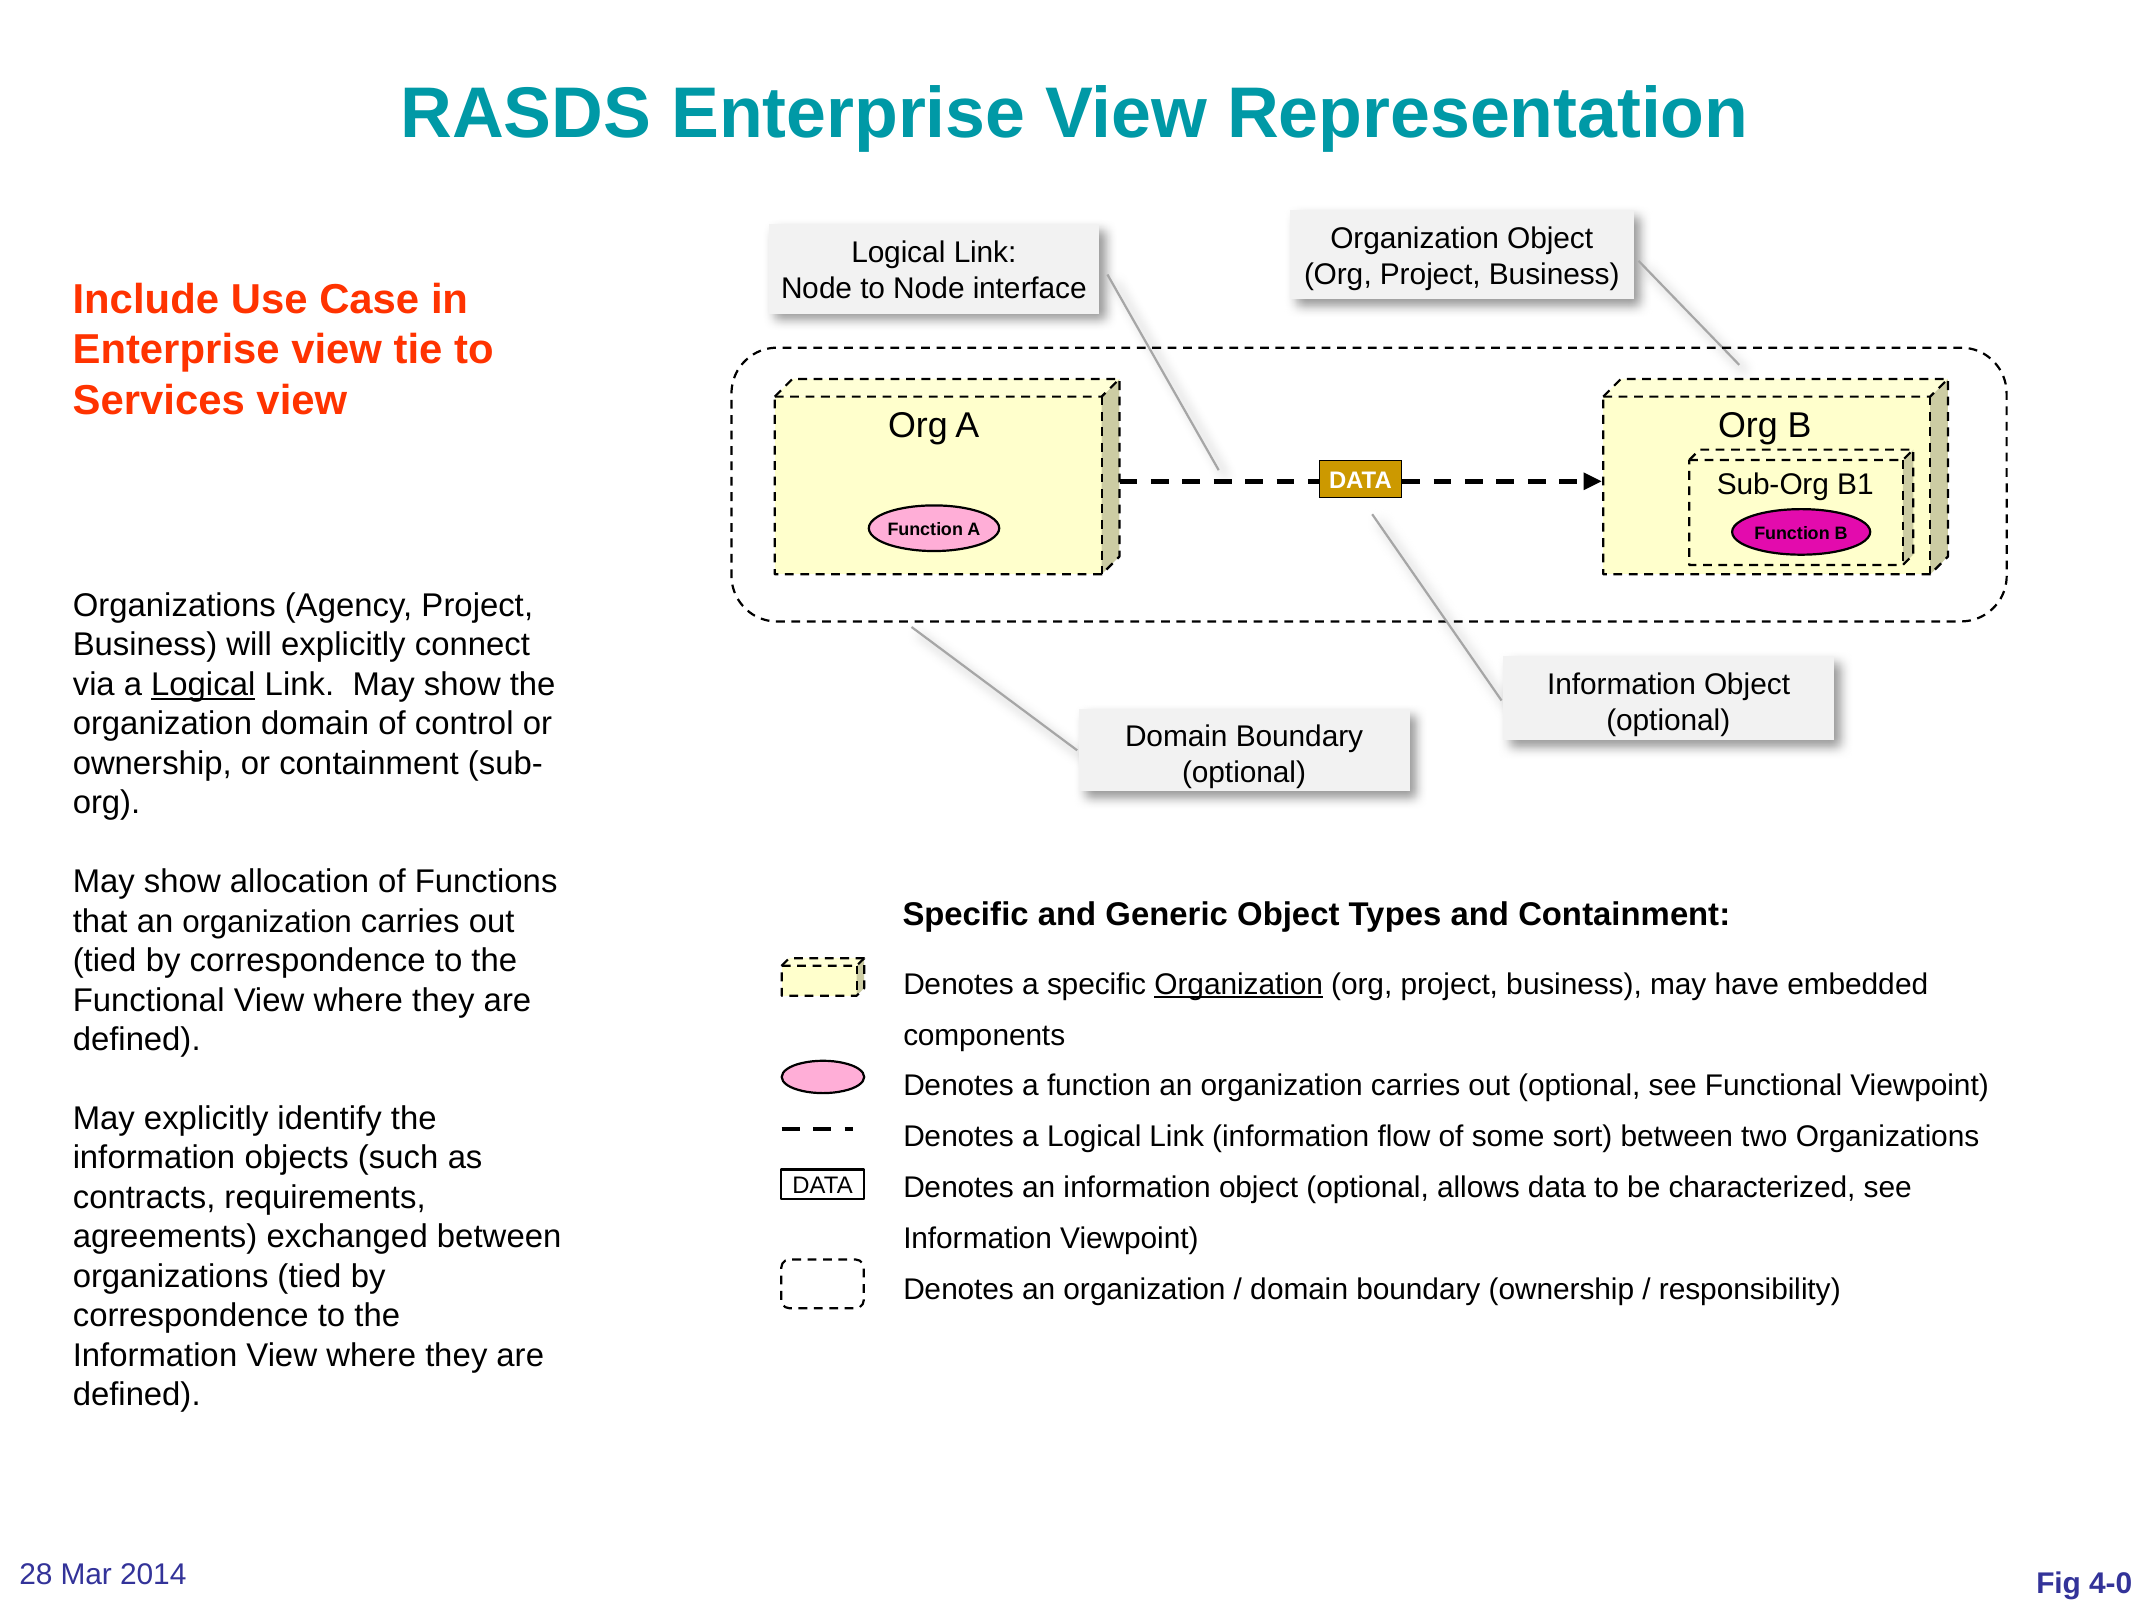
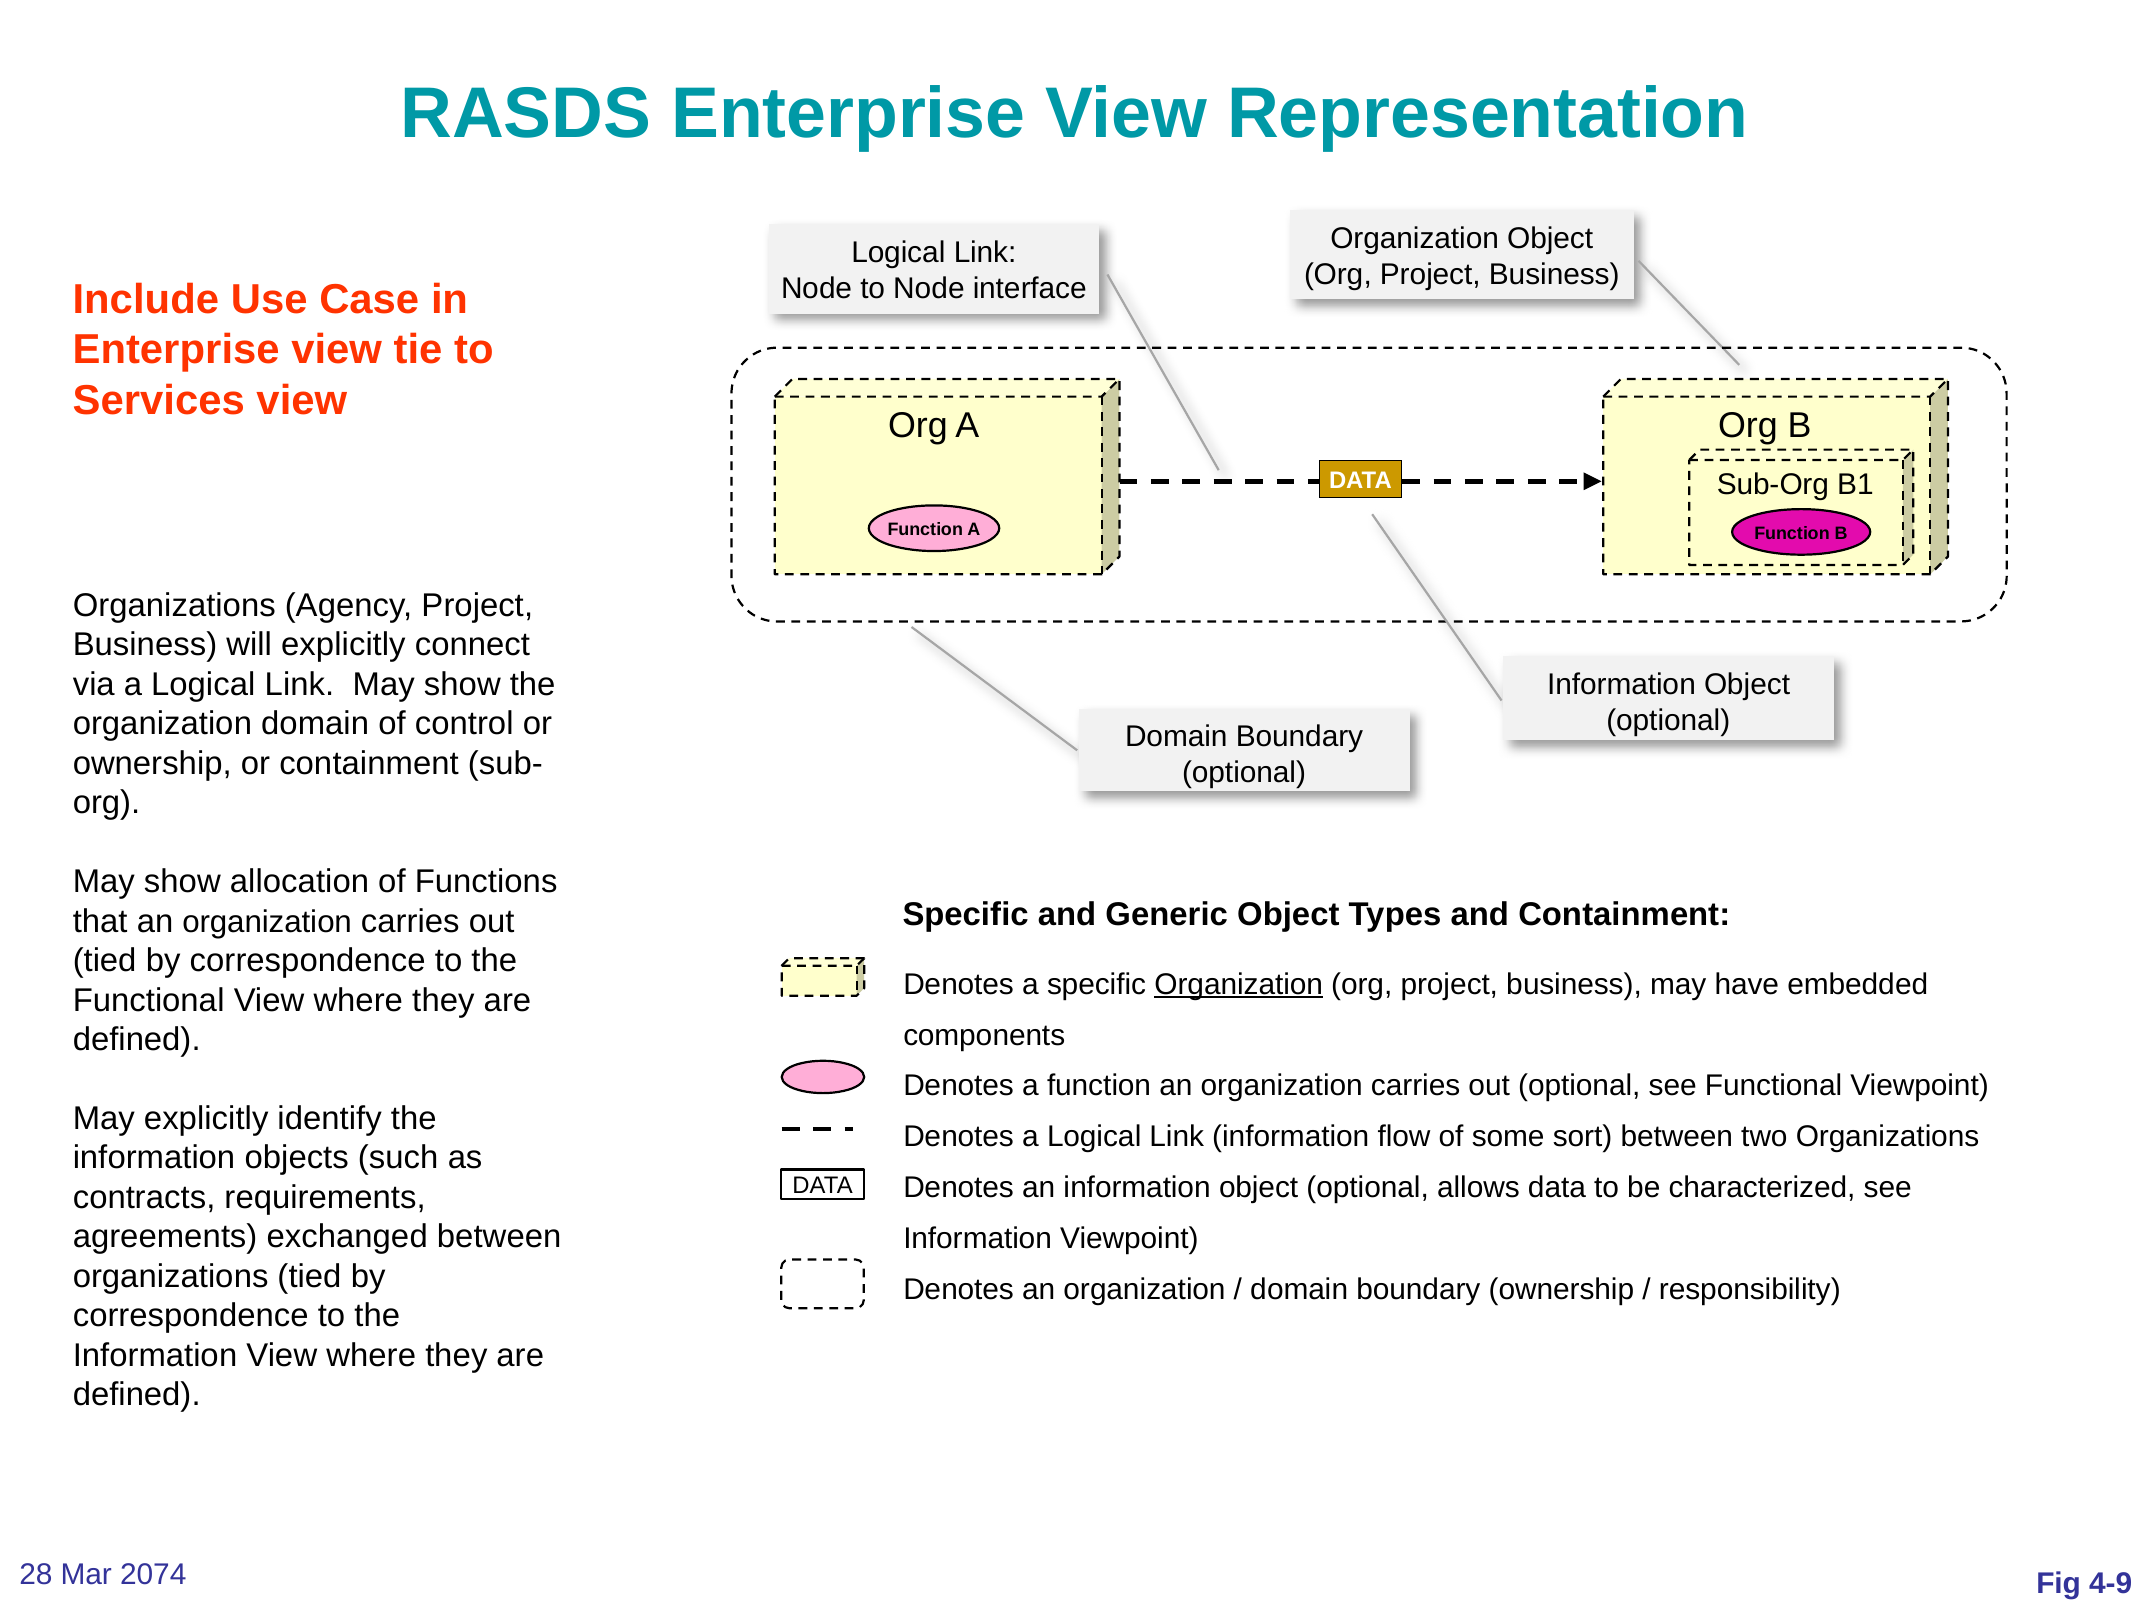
Logical underline: present -> none (203, 684)
2014: 2014 -> 2074 (153, 1574)
4-0: 4-0 -> 4-9 (2111, 1583)
